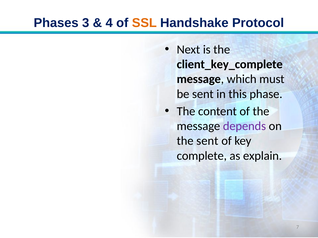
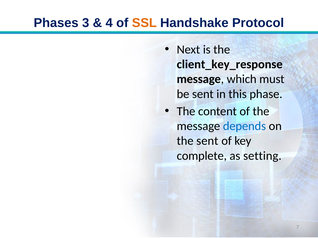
client_key_complete: client_key_complete -> client_key_response (230, 64)
depends colour: purple -> blue (244, 126)
explain: explain -> setting (262, 156)
